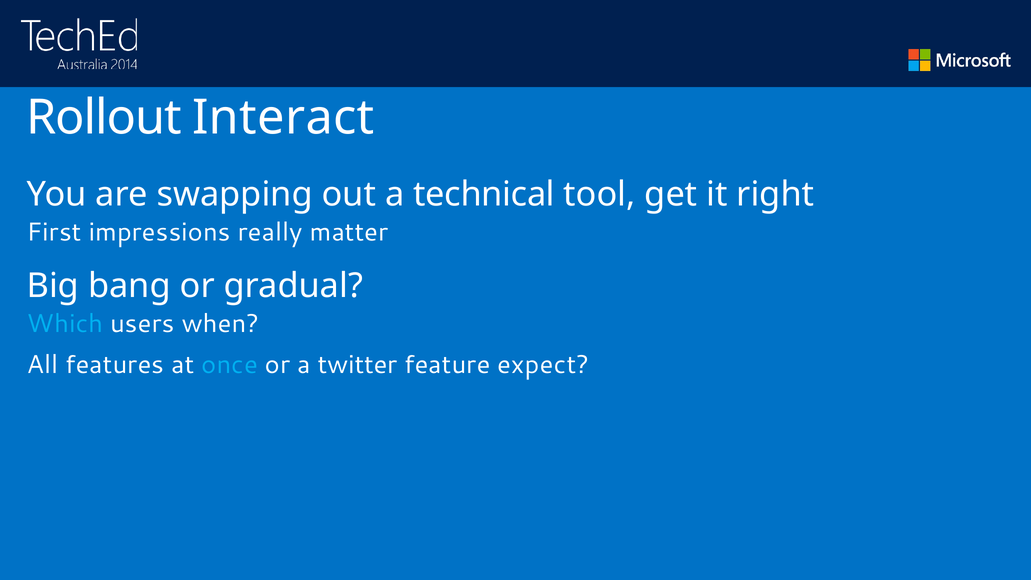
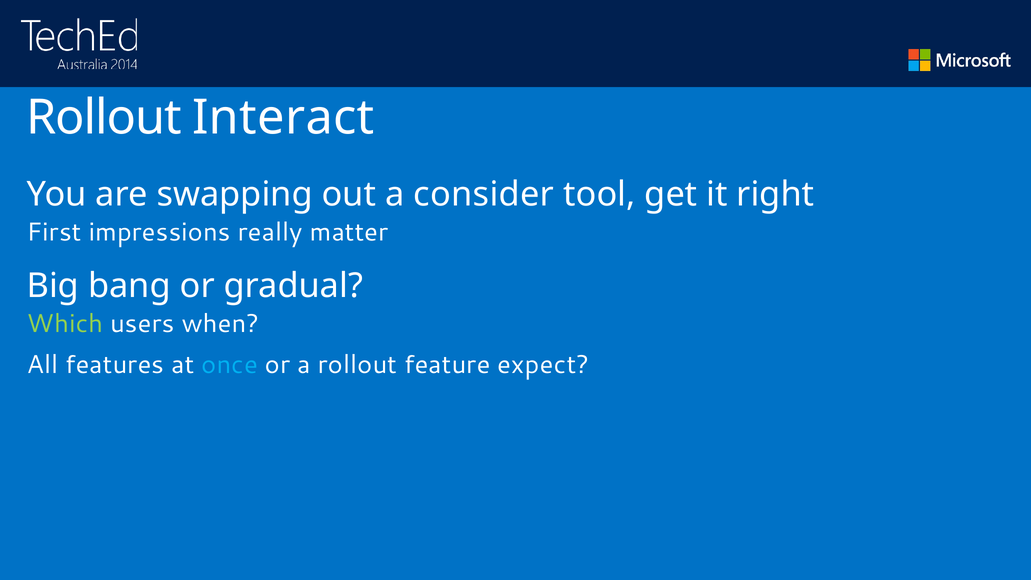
technical: technical -> consider (484, 195)
Which colour: light blue -> light green (65, 324)
a twitter: twitter -> rollout (358, 365)
